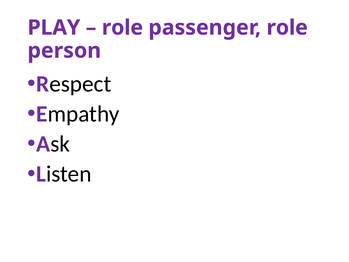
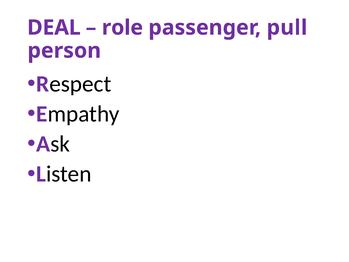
PLAY: PLAY -> DEAL (54, 28)
passenger role: role -> pull (287, 28)
